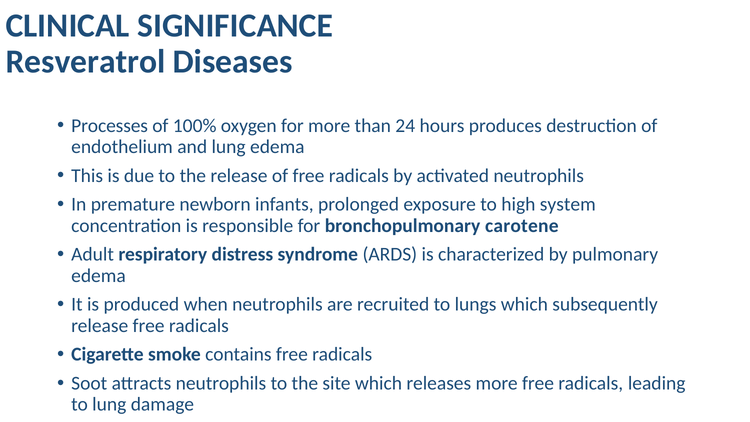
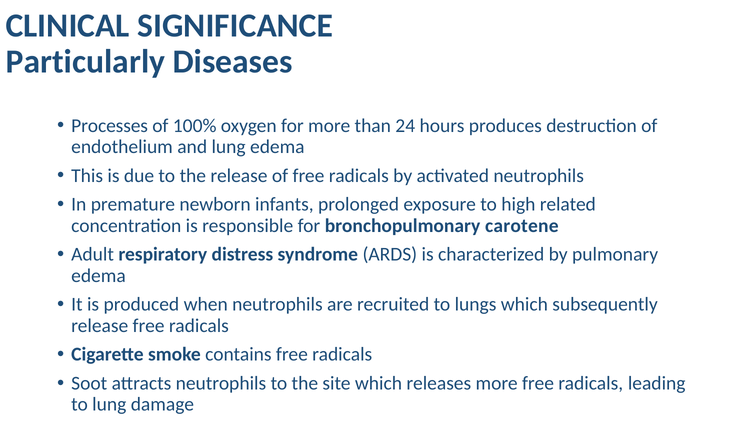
Resveratrol: Resveratrol -> Particularly (85, 62)
system: system -> related (568, 204)
